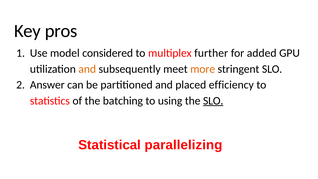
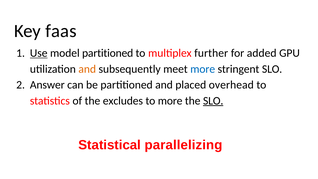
pros: pros -> faas (61, 31)
Use underline: none -> present (39, 53)
model considered: considered -> partitioned (108, 53)
more colour: orange -> blue (203, 69)
efficiency: efficiency -> overhead (231, 85)
batching: batching -> excludes (123, 101)
to using: using -> more (170, 101)
